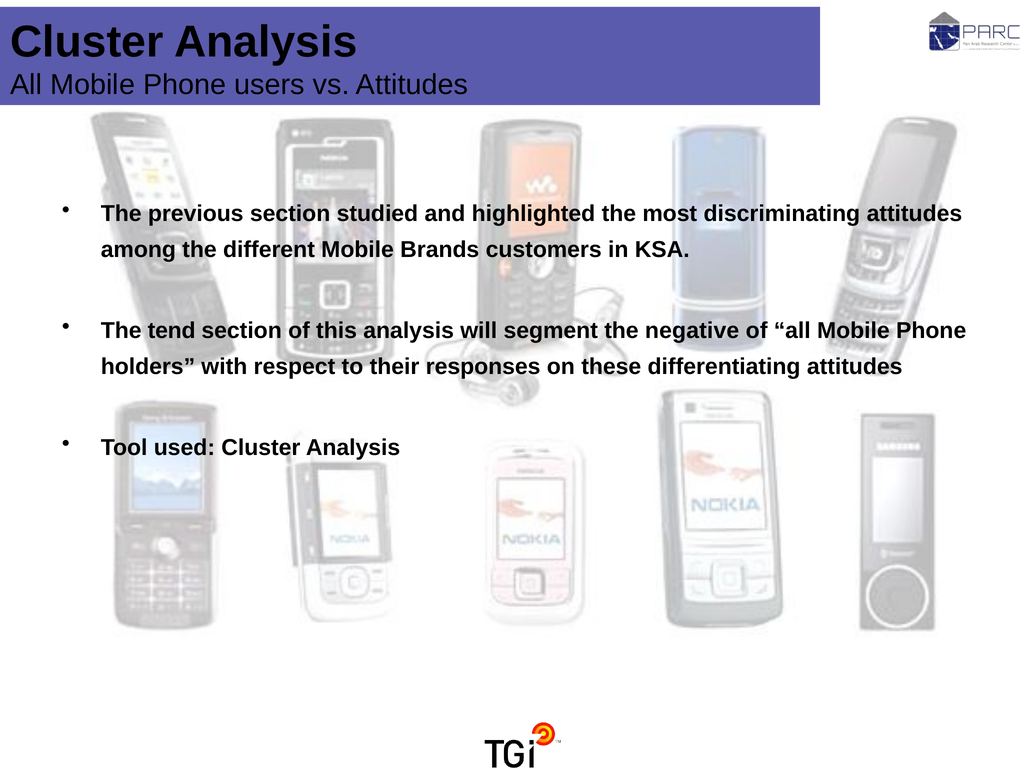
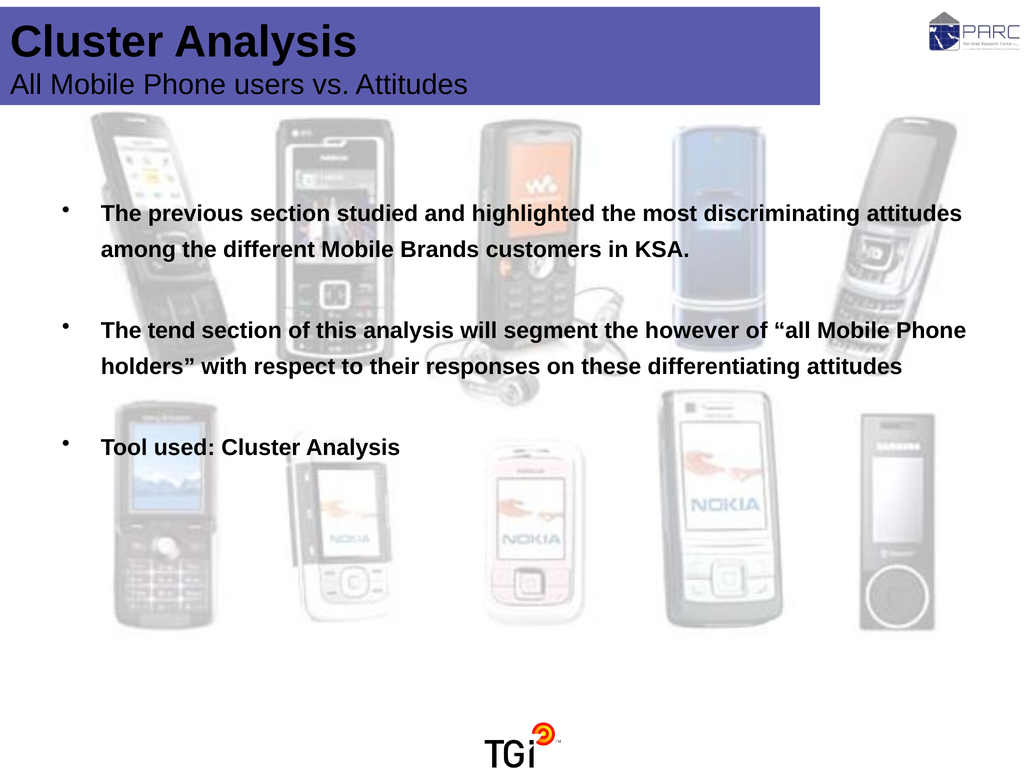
negative: negative -> however (692, 331)
